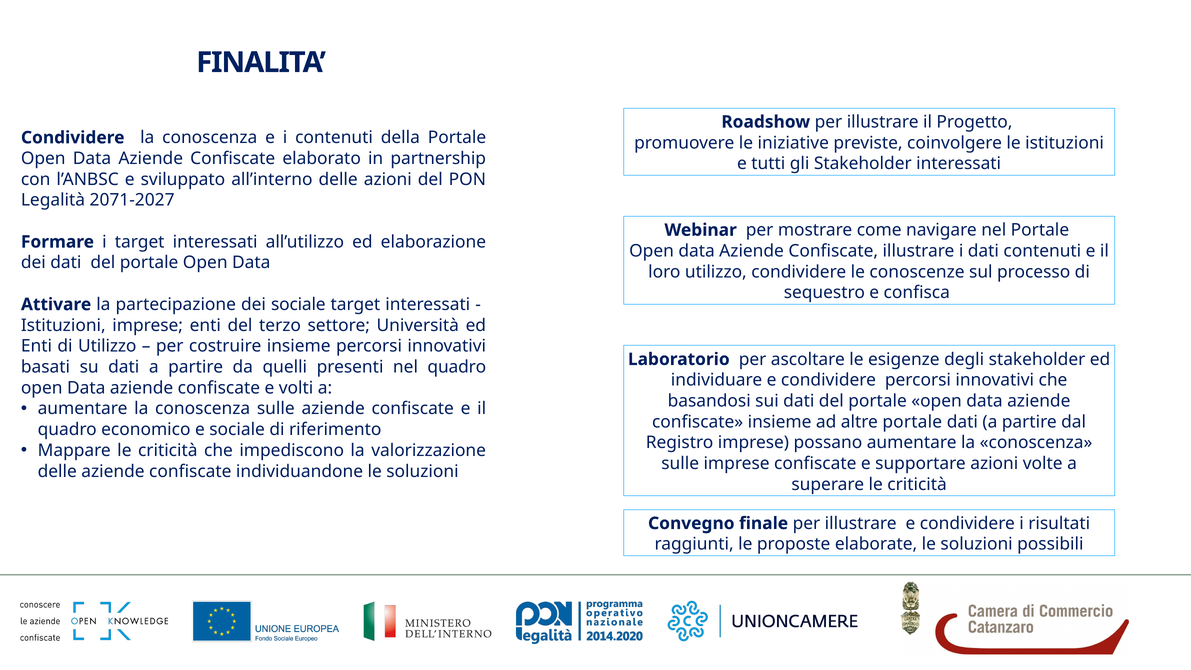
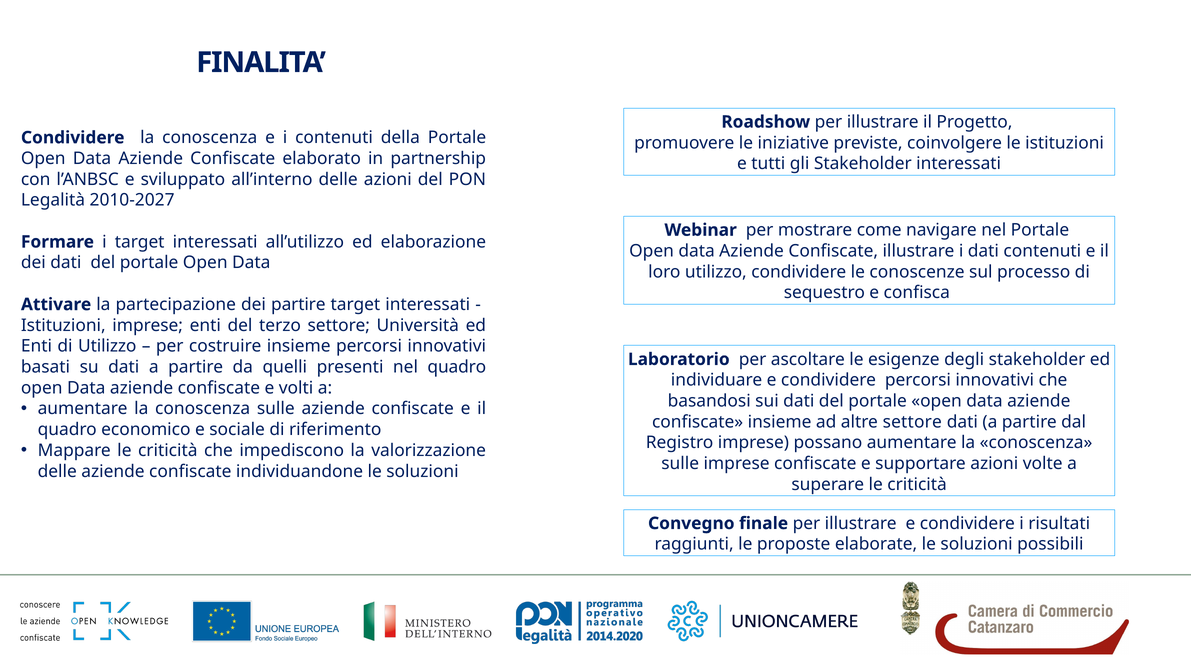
2071-2027: 2071-2027 -> 2010-2027 (132, 200)
dei sociale: sociale -> partire (298, 304)
altre portale: portale -> settore (912, 422)
